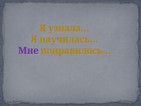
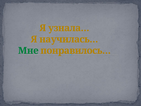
Мне colour: purple -> green (28, 51)
